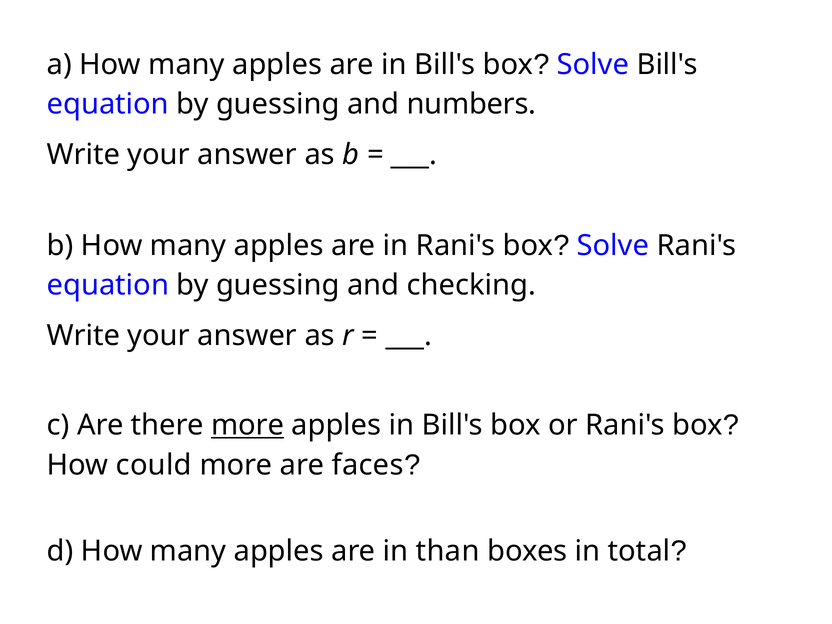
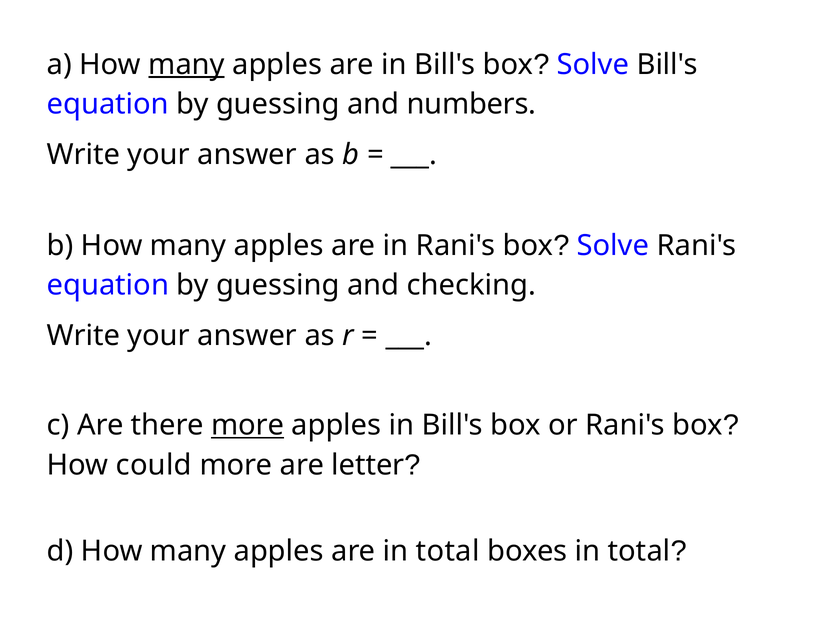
many underline: none -> present (187, 65)
faces: faces -> letter (368, 465)
are in than: than -> total (448, 551)
